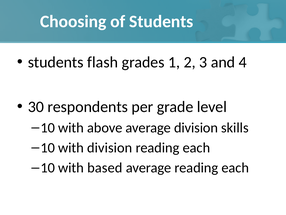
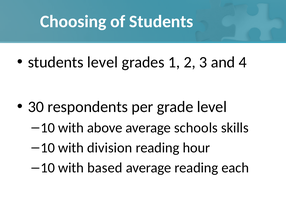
students flash: flash -> level (103, 62)
average division: division -> schools (196, 127)
each: each -> hour (196, 147)
